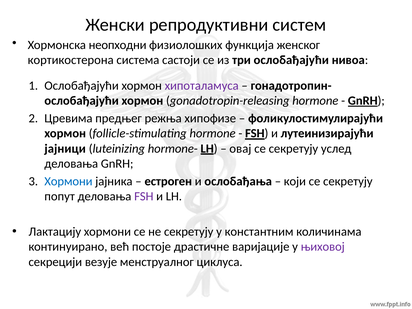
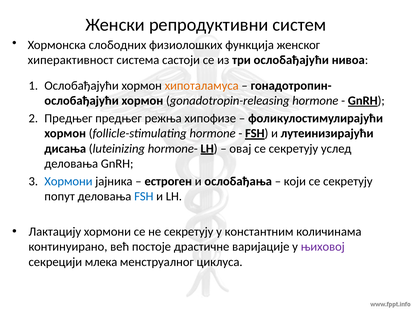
неопходни: неопходни -> слободних (118, 45)
кортикостерона: кортикостерона -> хиперактивност (71, 60)
хипоталамуса colour: purple -> orange (202, 86)
Цревима: Цревима -> Предњег (68, 118)
јајници: јајници -> дисања (65, 149)
FSH colour: purple -> blue (144, 196)
везује: везује -> млека (101, 262)
